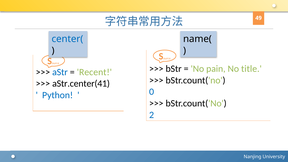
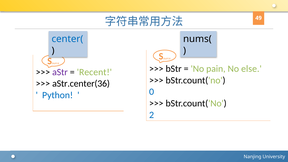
name(: name( -> nums( (197, 39)
title: title -> else (251, 69)
aStr colour: blue -> purple (60, 72)
aStr.center(41: aStr.center(41 -> aStr.center(36 (81, 84)
